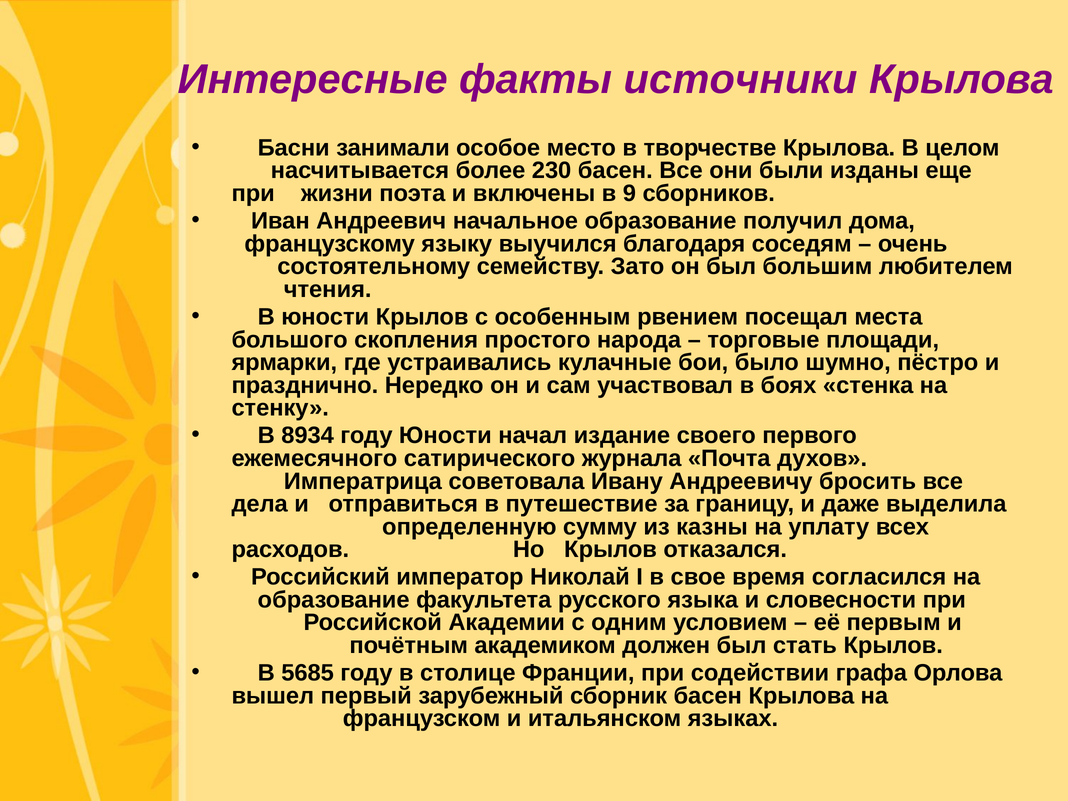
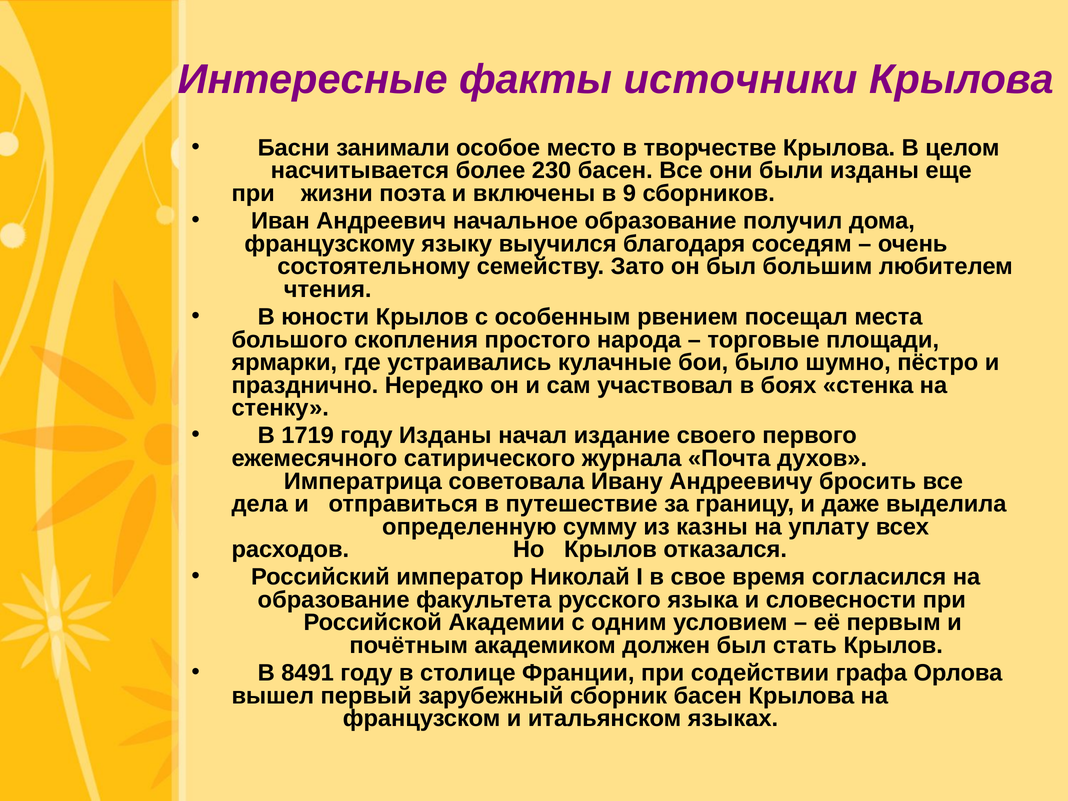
8934: 8934 -> 1719 (308, 436)
году Юности: Юности -> Изданы (445, 436)
5685: 5685 -> 8491 (308, 673)
